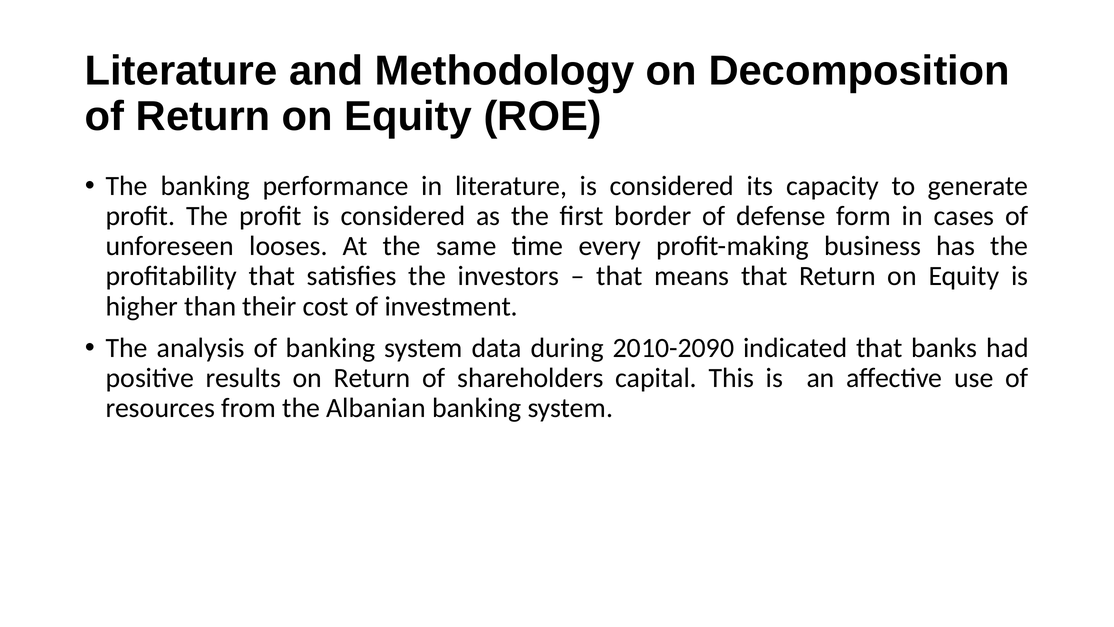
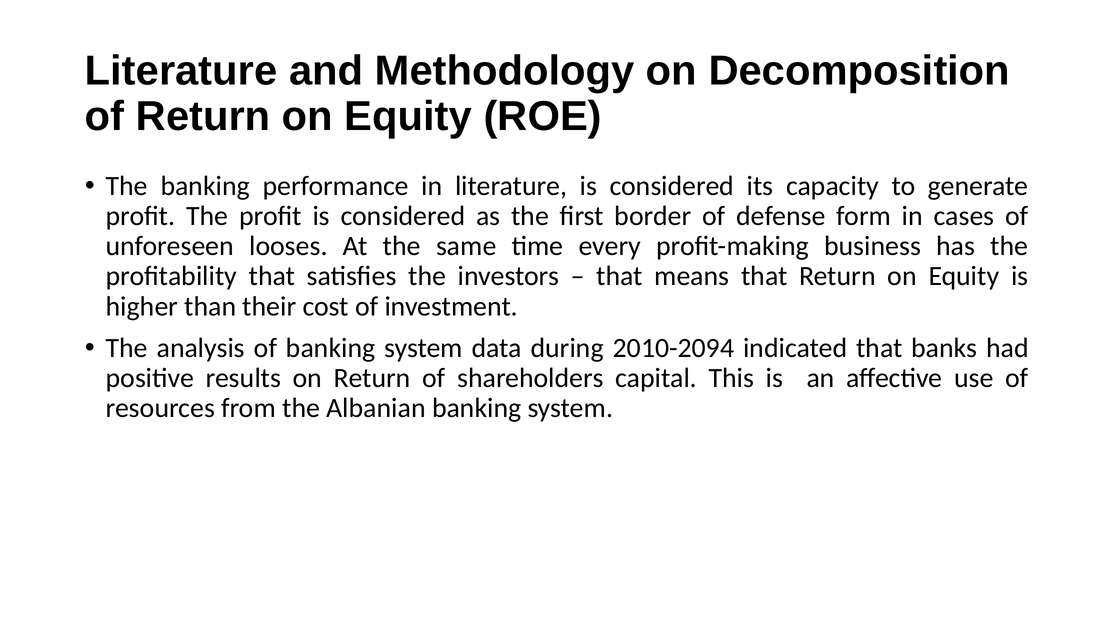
2010-2090: 2010-2090 -> 2010-2094 (674, 348)
